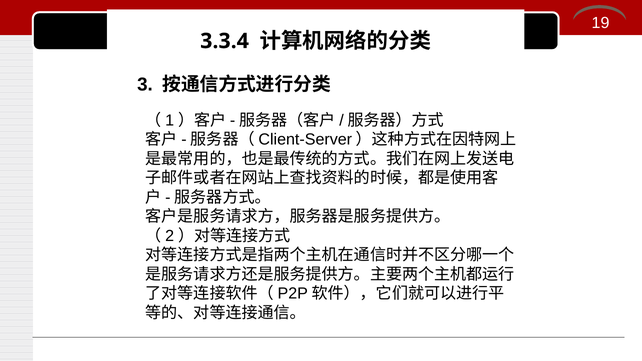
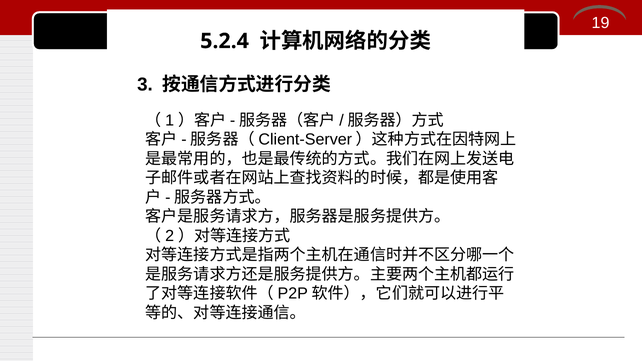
3.3.4: 3.3.4 -> 5.2.4 (225, 41)
